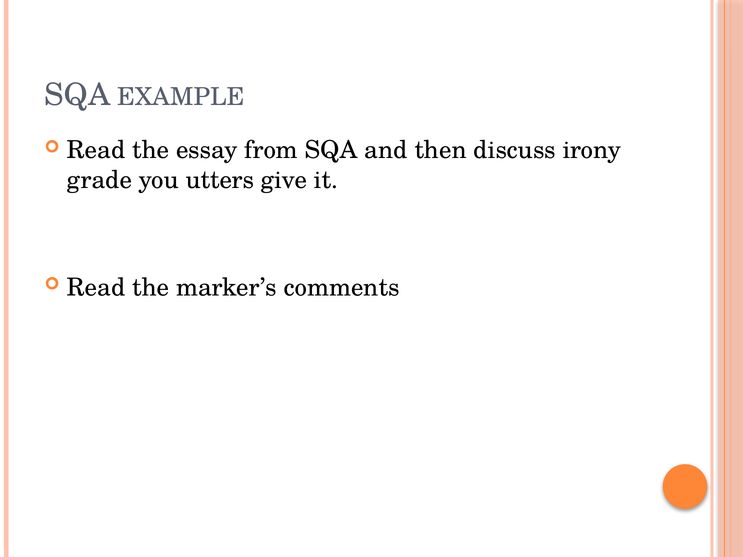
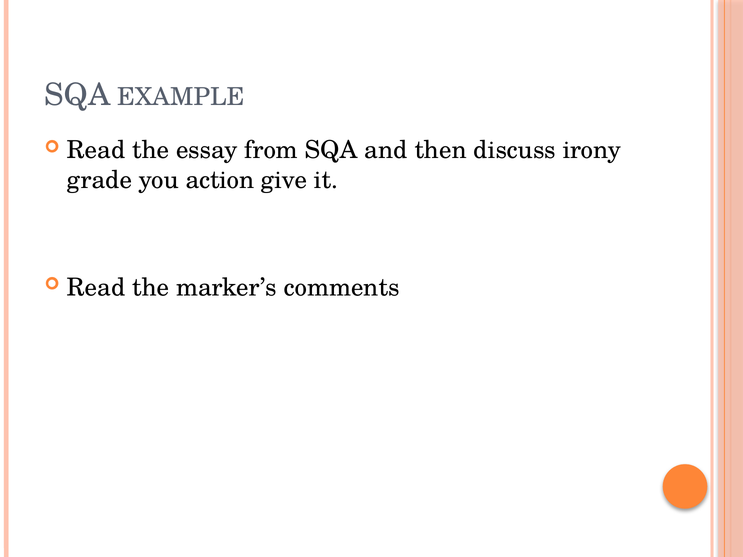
utters: utters -> action (220, 180)
